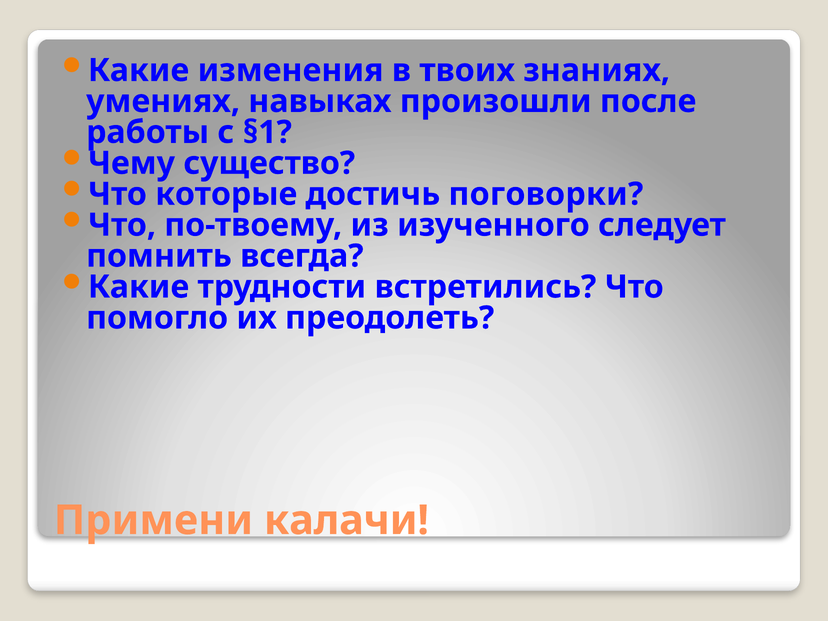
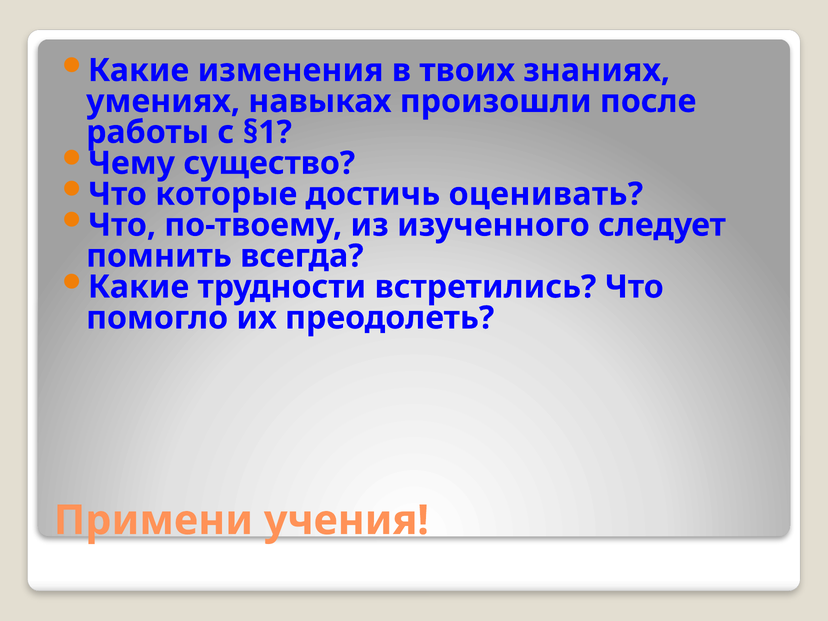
поговорки: поговорки -> оценивать (546, 194)
калачи: калачи -> учения (346, 520)
